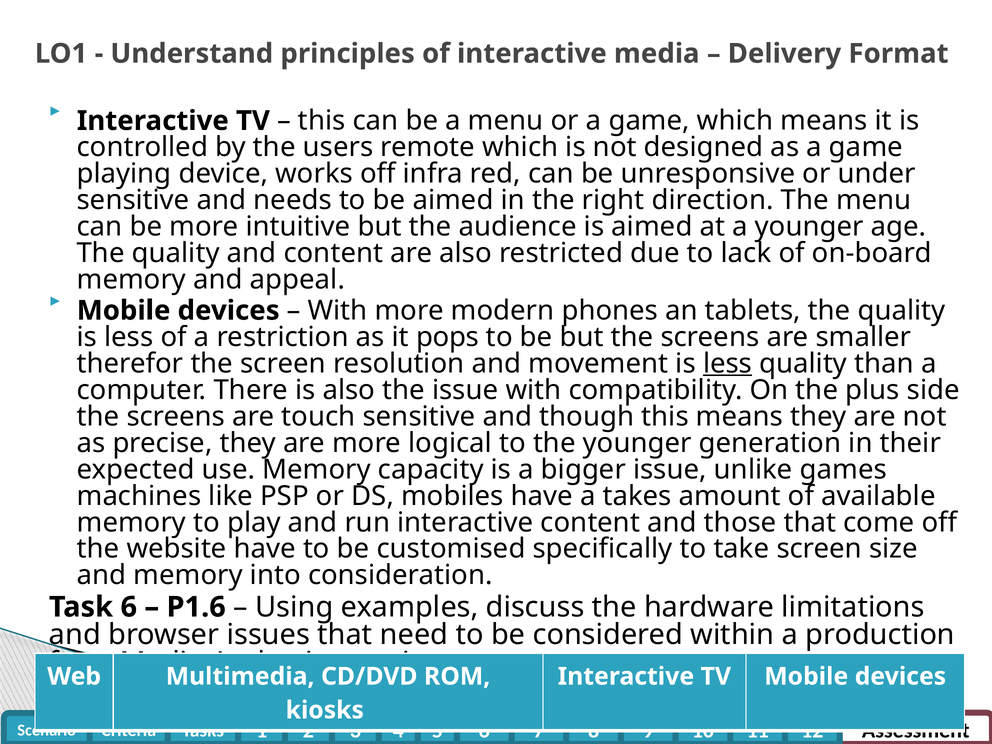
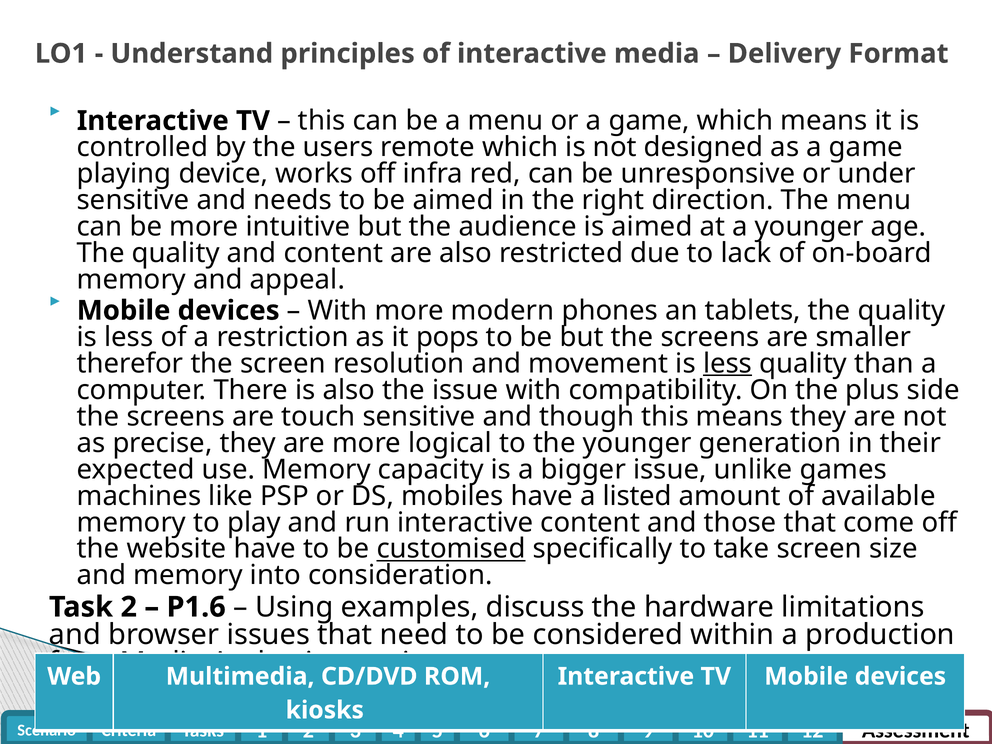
takes: takes -> listed (637, 496)
customised underline: none -> present (451, 549)
Task 6: 6 -> 2 (129, 607)
